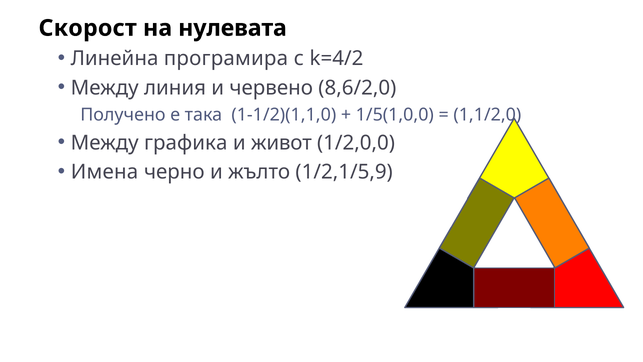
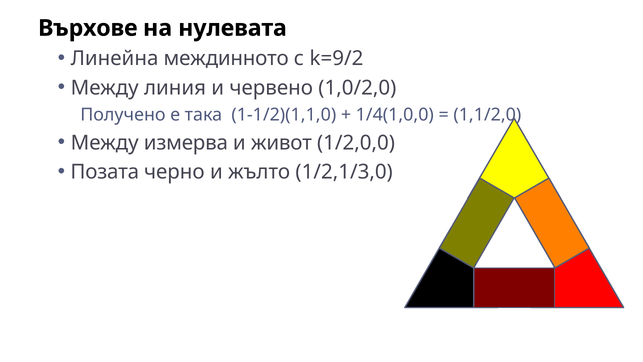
Скорост: Скорост -> Върхове (88, 28)
програмира: програмира -> междинното (226, 59)
k=4/2: k=4/2 -> k=9/2 (337, 59)
8,6/2,0: 8,6/2,0 -> 1,0/2,0 (357, 88)
1/5(1,0,0: 1/5(1,0,0 -> 1/4(1,0,0 (395, 115)
графика: графика -> измерва (186, 143)
Имена: Имена -> Позата (105, 172)
1/2,1/5,9: 1/2,1/5,9 -> 1/2,1/3,0 (344, 172)
